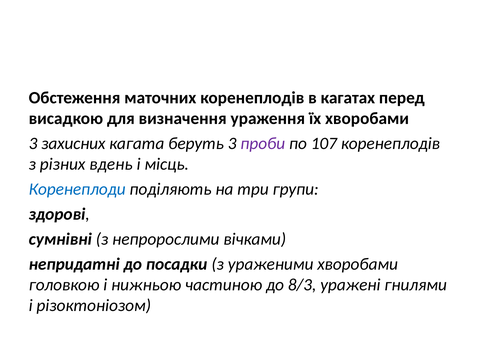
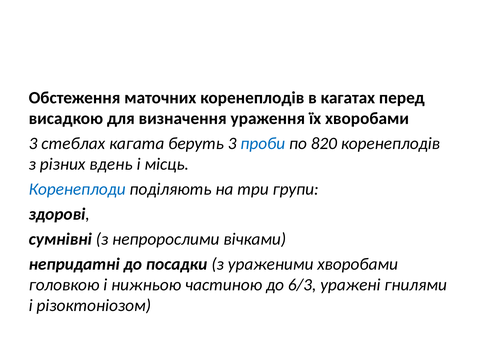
захисних: захисних -> стеблах (73, 143)
проби colour: purple -> blue (263, 143)
107: 107 -> 820 (324, 143)
8/3: 8/3 -> 6/3 (302, 284)
